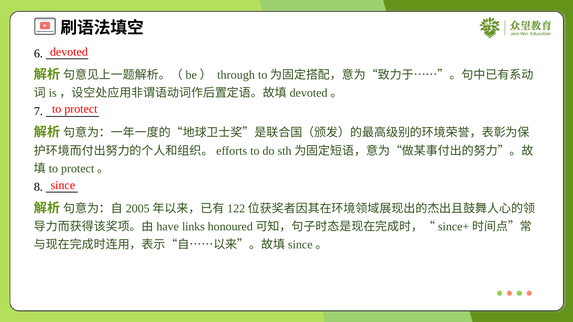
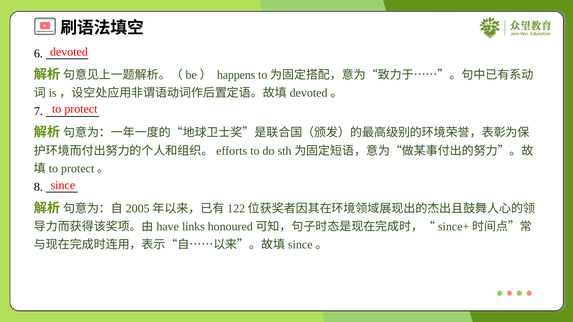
through: through -> happens (236, 75)
